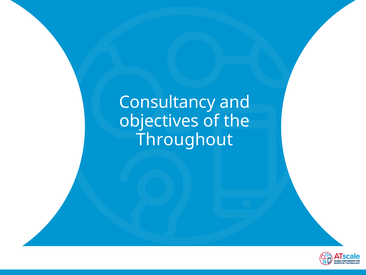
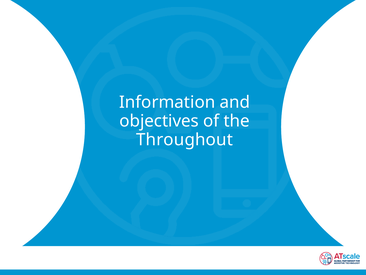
Consultancy: Consultancy -> Information (167, 102)
